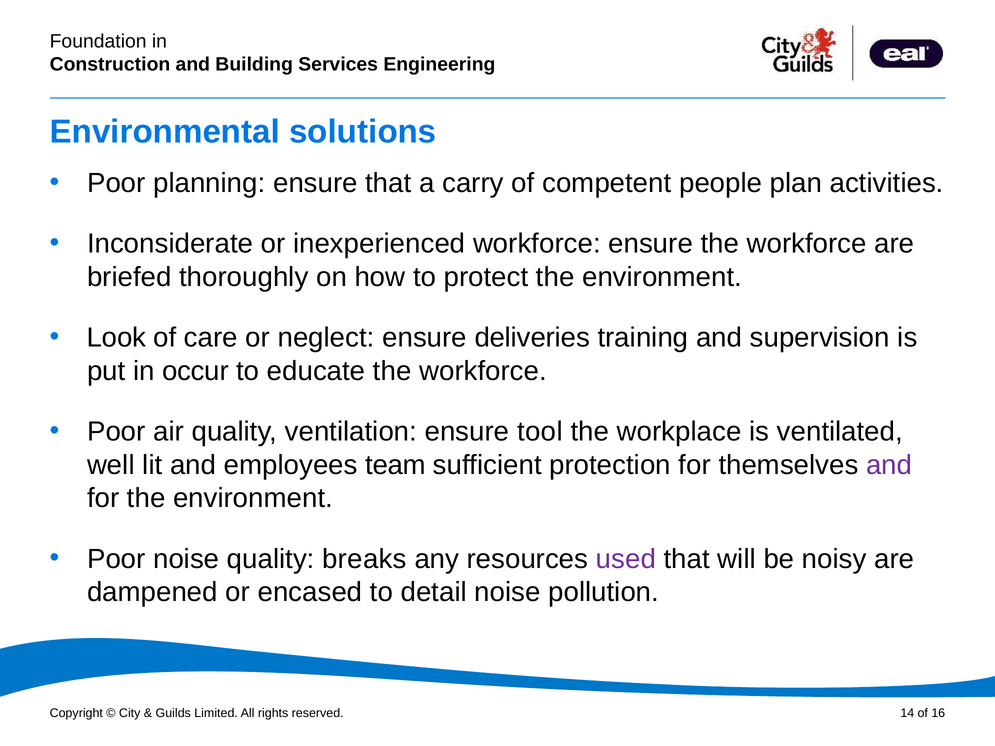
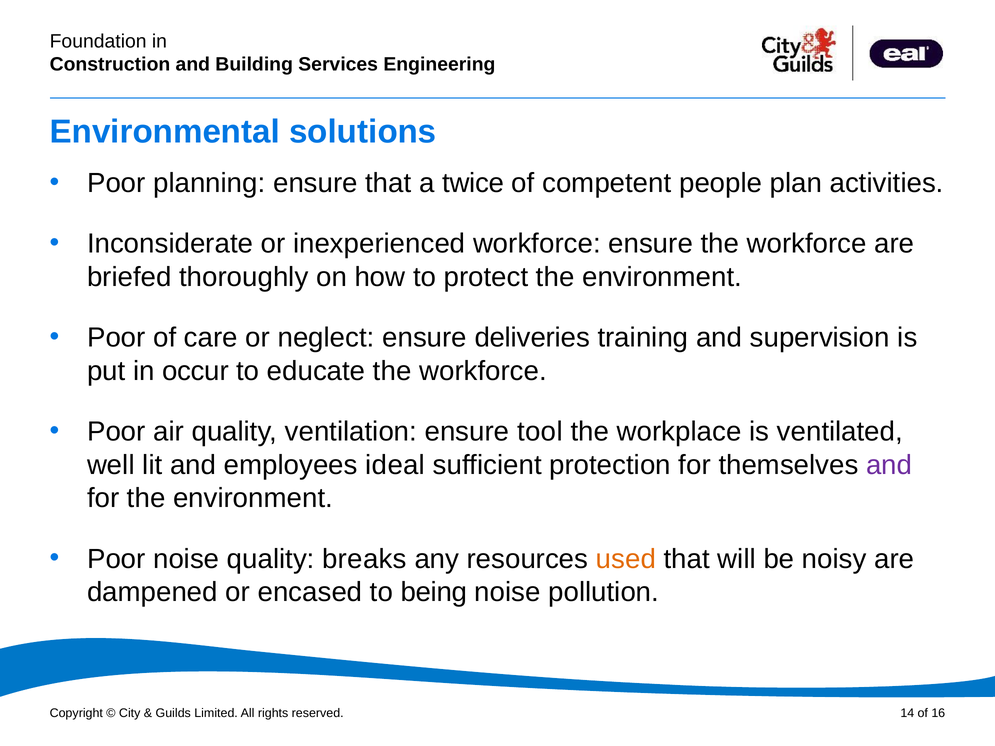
carry: carry -> twice (473, 183)
Look: Look -> Poor (116, 338)
team: team -> ideal (395, 465)
used colour: purple -> orange (626, 559)
detail: detail -> being (434, 592)
